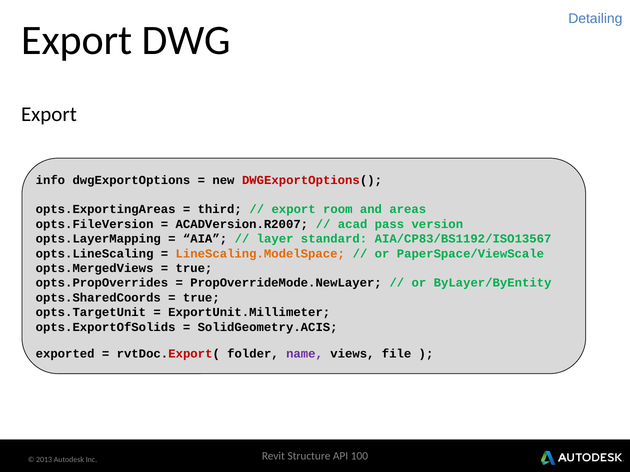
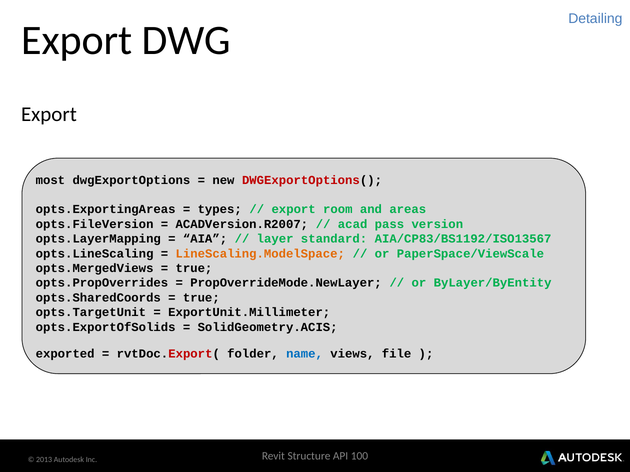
info: info -> most (50, 180)
third: third -> types (220, 210)
name colour: purple -> blue (305, 354)
